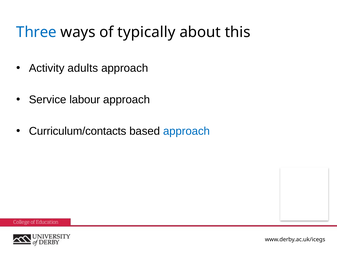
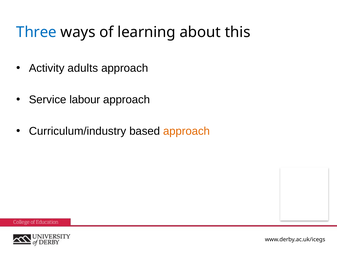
typically: typically -> learning (147, 32)
Curriculum/contacts: Curriculum/contacts -> Curriculum/industry (78, 131)
approach colour: blue -> orange (186, 131)
